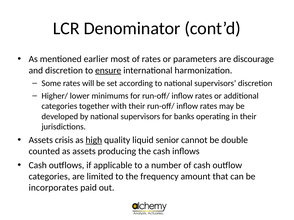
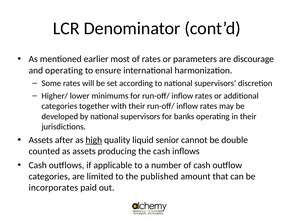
and discretion: discretion -> operating (64, 70)
ensure underline: present -> none (108, 70)
crisis: crisis -> after (64, 140)
frequency: frequency -> published (159, 177)
